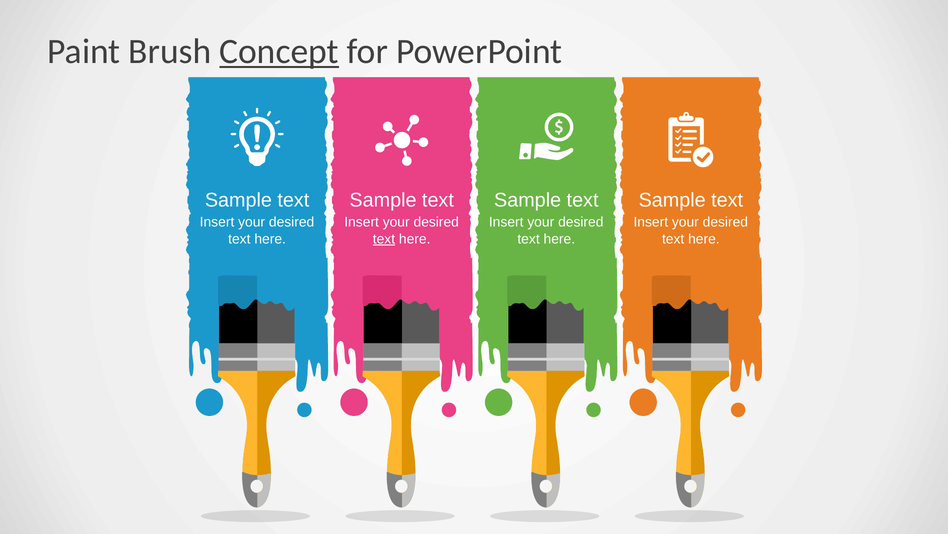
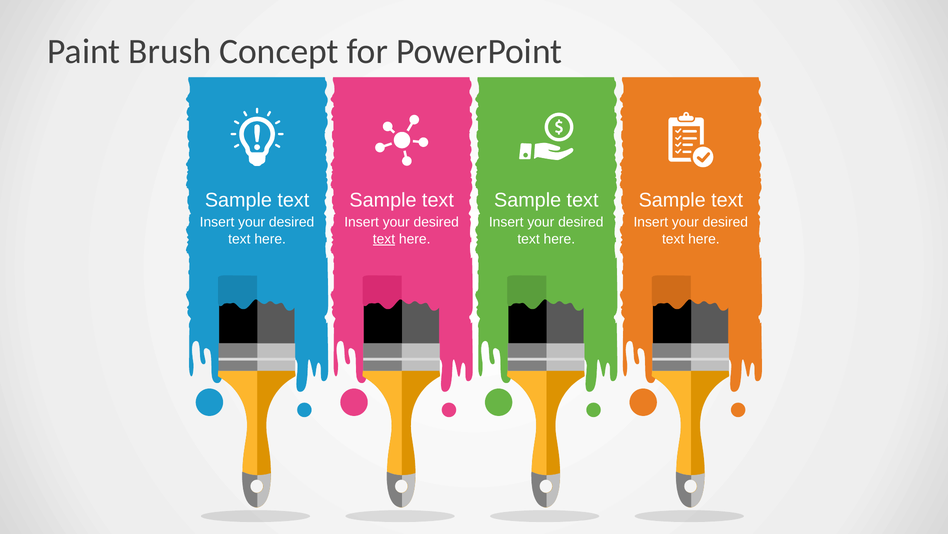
Concept underline: present -> none (279, 51)
